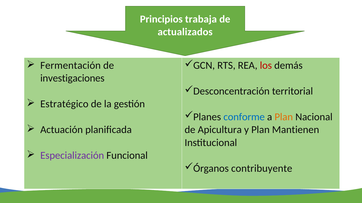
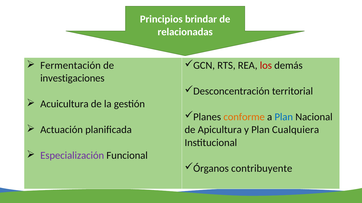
trabaja: trabaja -> brindar (201, 19)
actualizados: actualizados -> relacionadas (185, 32)
Estratégico: Estratégico -> Acuicultura (64, 104)
conforme colour: blue -> orange (244, 117)
Plan colour: orange -> blue (284, 117)
Mantienen: Mantienen -> Cualquiera (296, 130)
